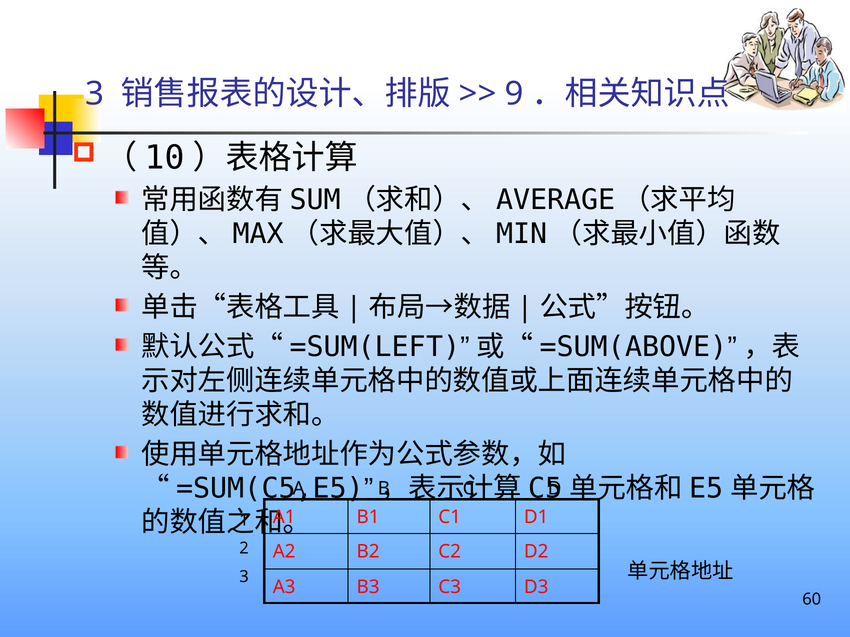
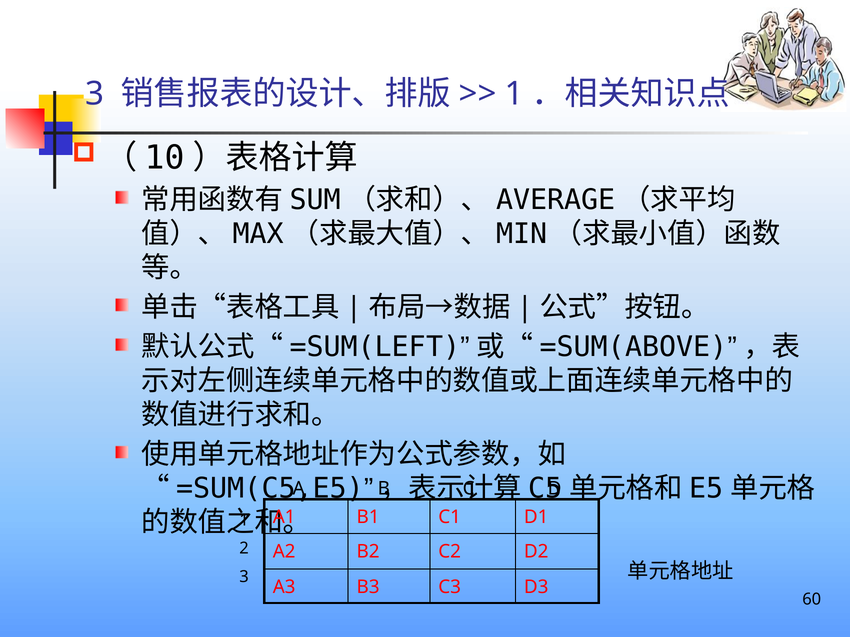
9: 9 -> 1 (514, 94)
